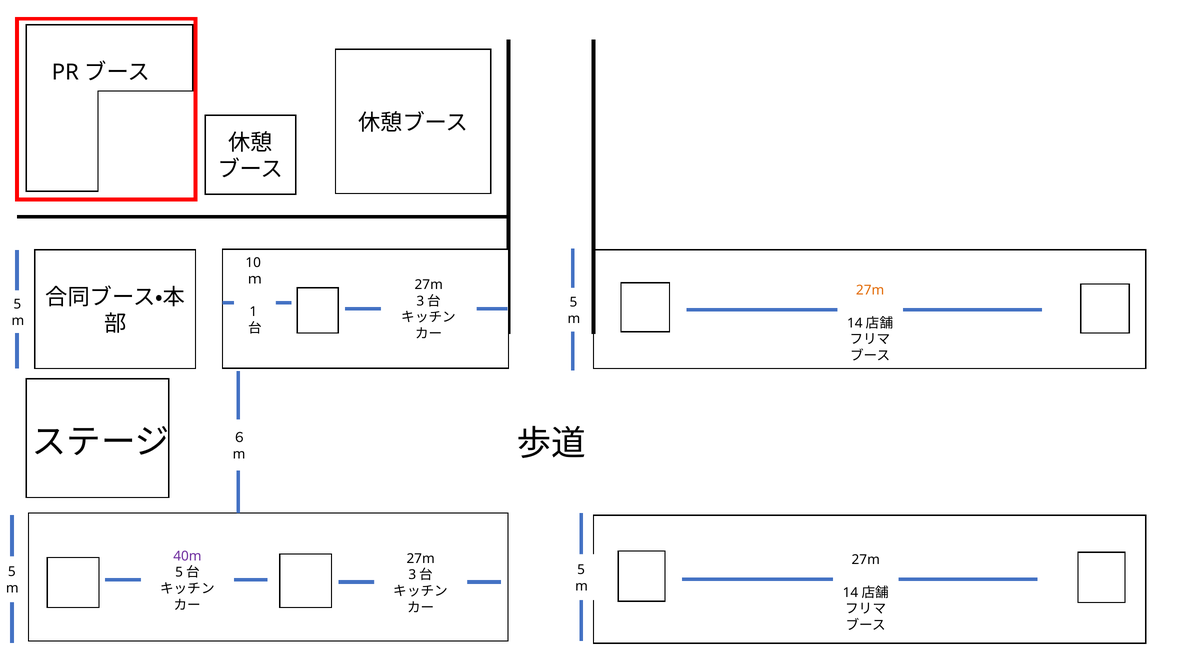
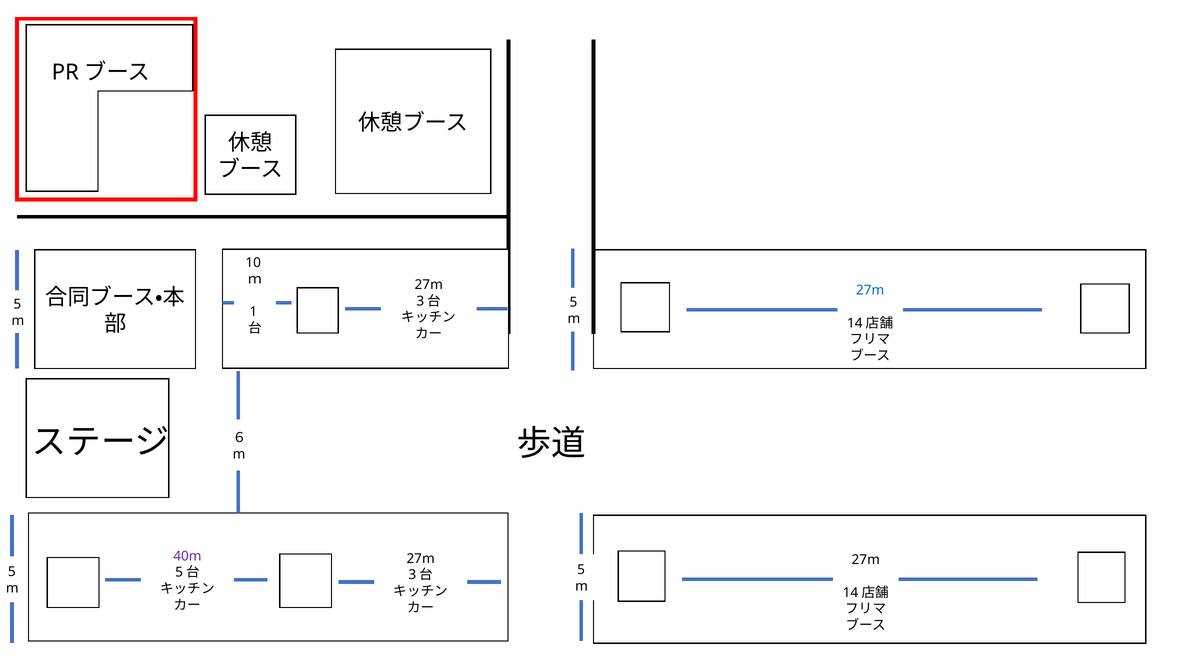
27m colour: orange -> blue (870, 290)
